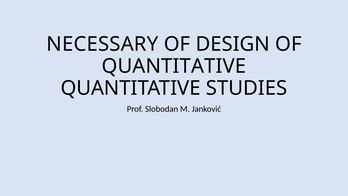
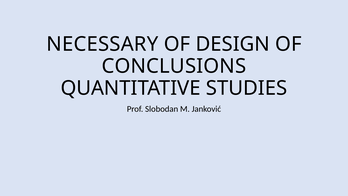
QUANTITATIVE: QUANTITATIVE -> CONCLUSIONS (174, 66)
